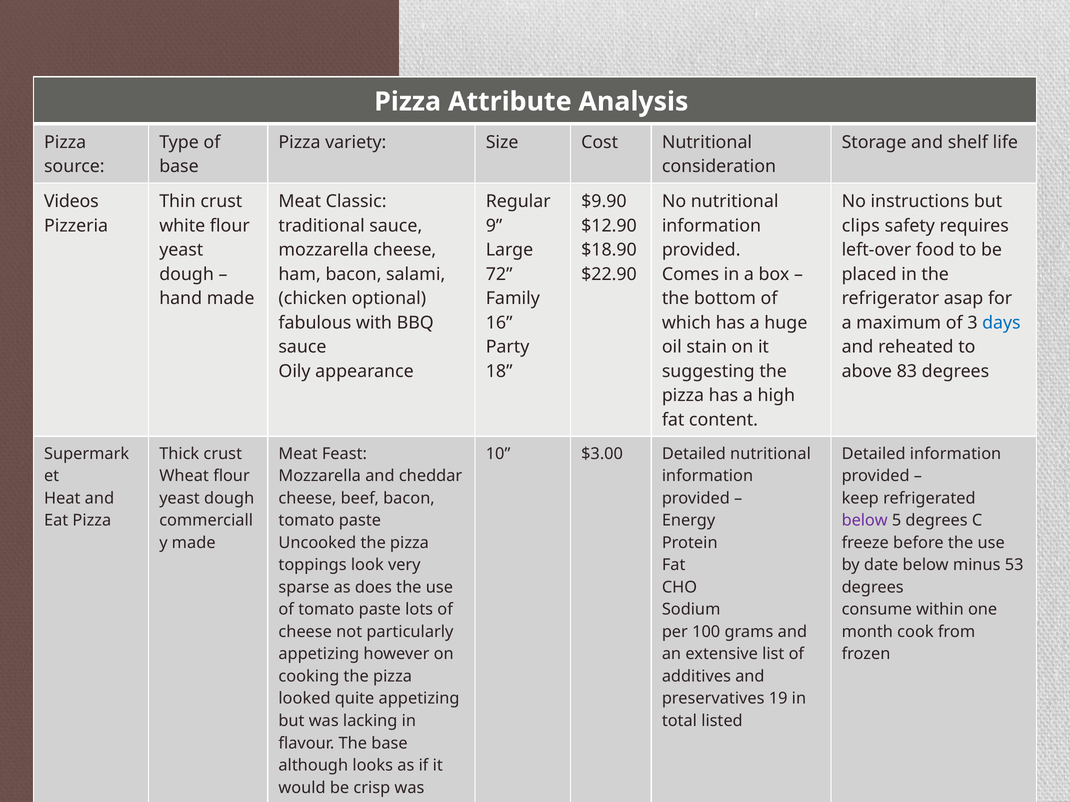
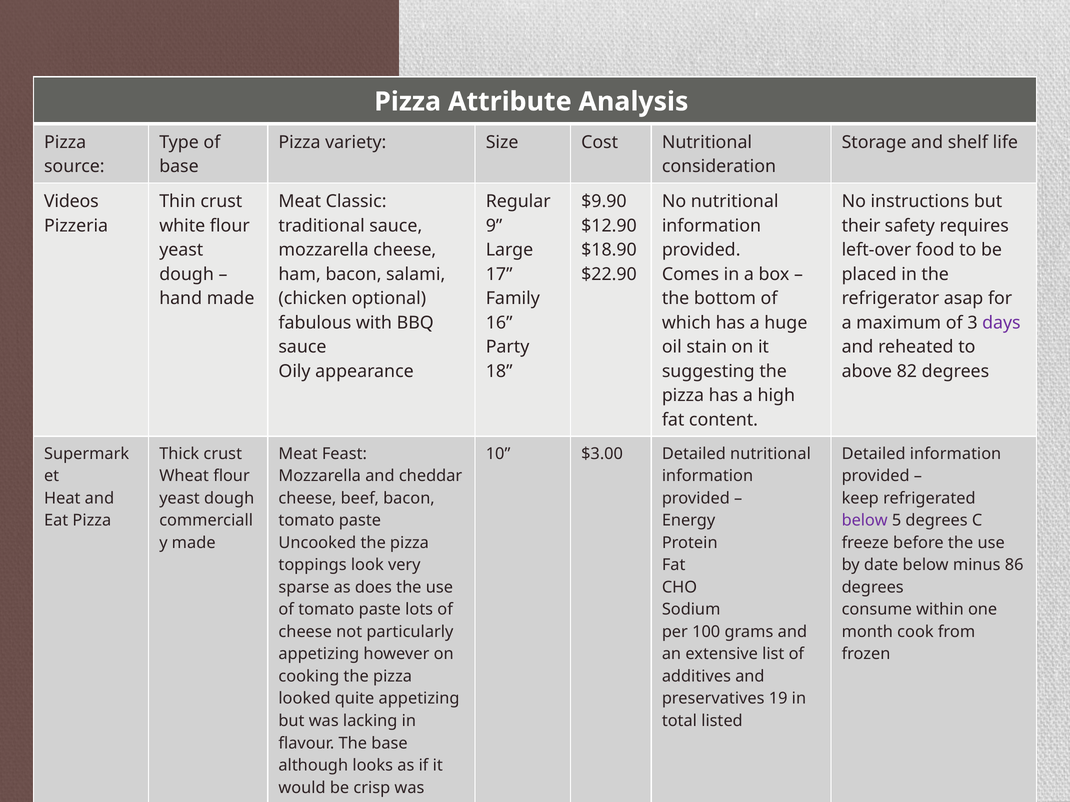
clips: clips -> their (861, 226)
72: 72 -> 17 (499, 274)
days colour: blue -> purple (1001, 323)
83: 83 -> 82 (907, 371)
53: 53 -> 86 (1014, 565)
